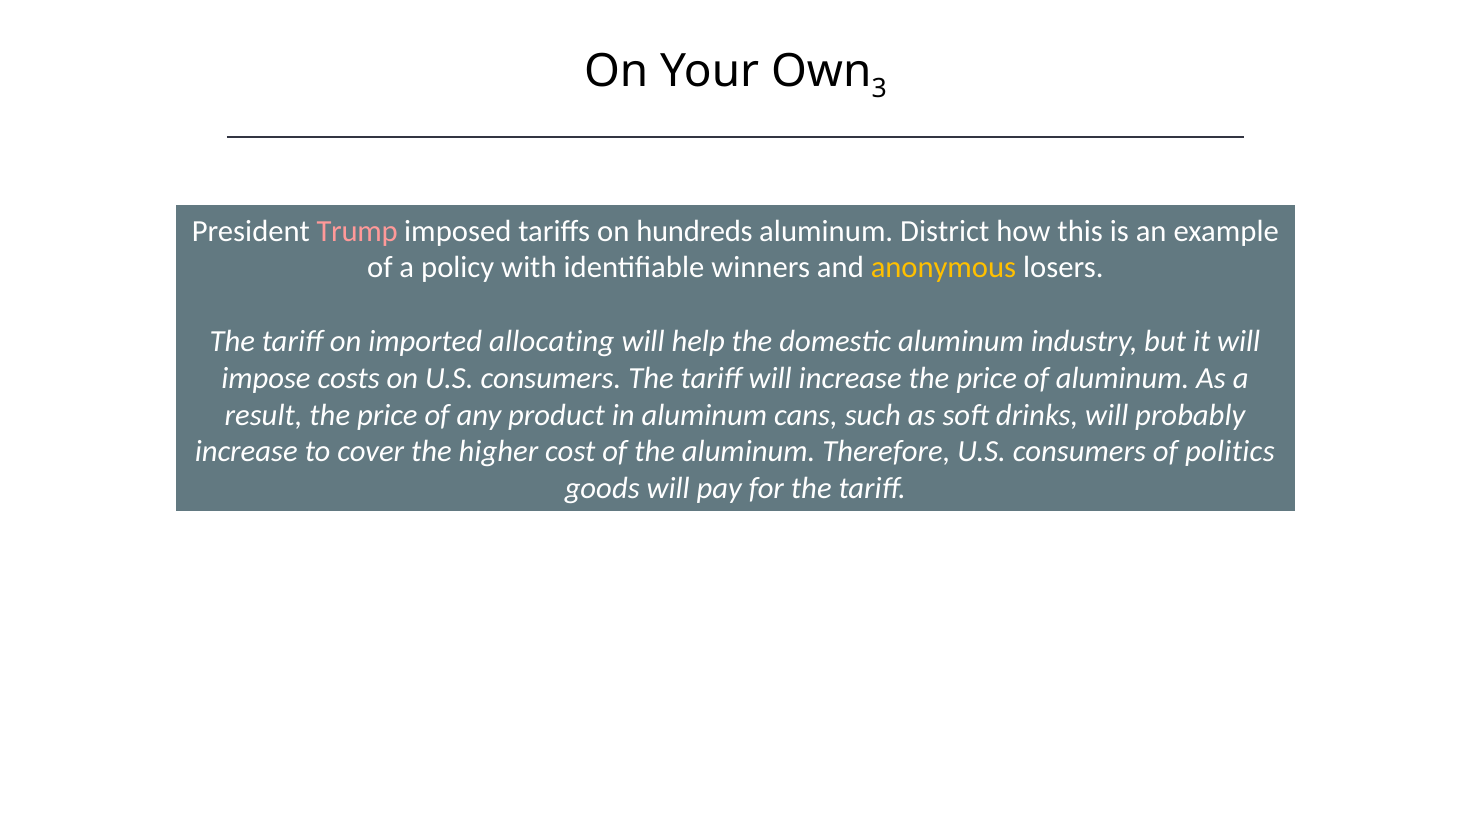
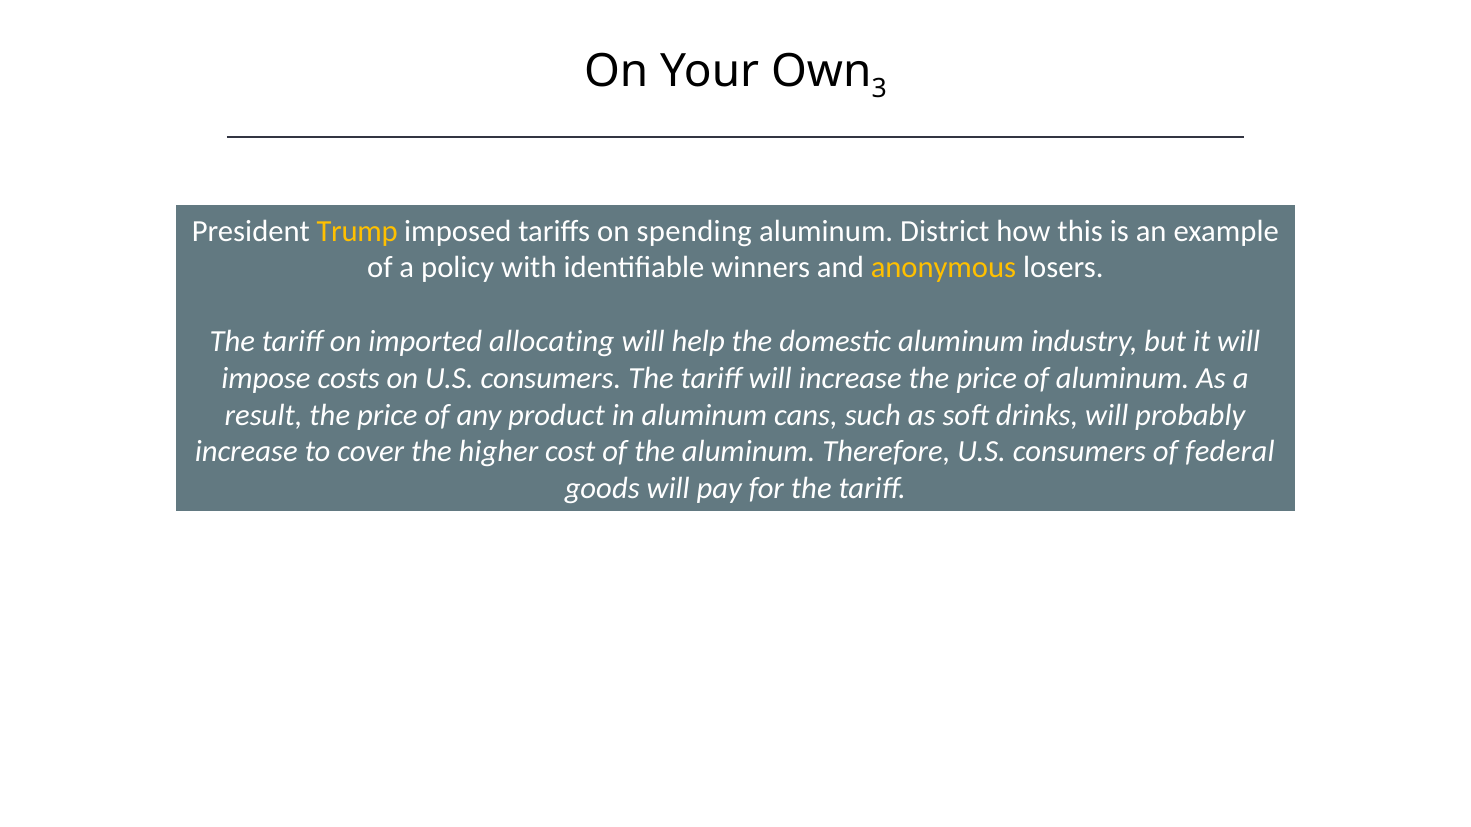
Trump colour: pink -> yellow (357, 231)
hundreds: hundreds -> spending (694, 231)
politics: politics -> federal (1230, 452)
